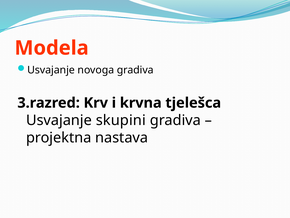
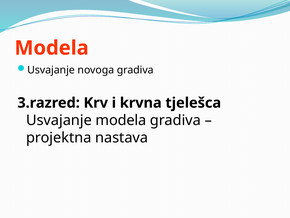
Usvajanje skupini: skupini -> modela (121, 120)
